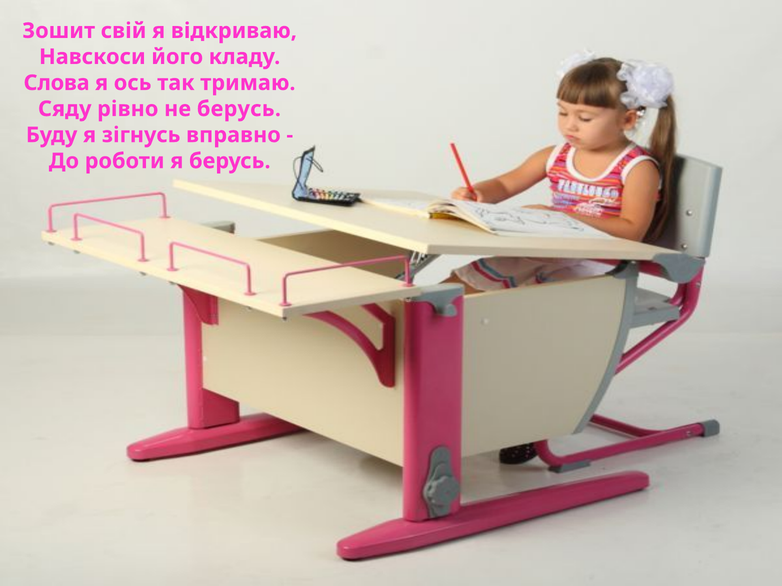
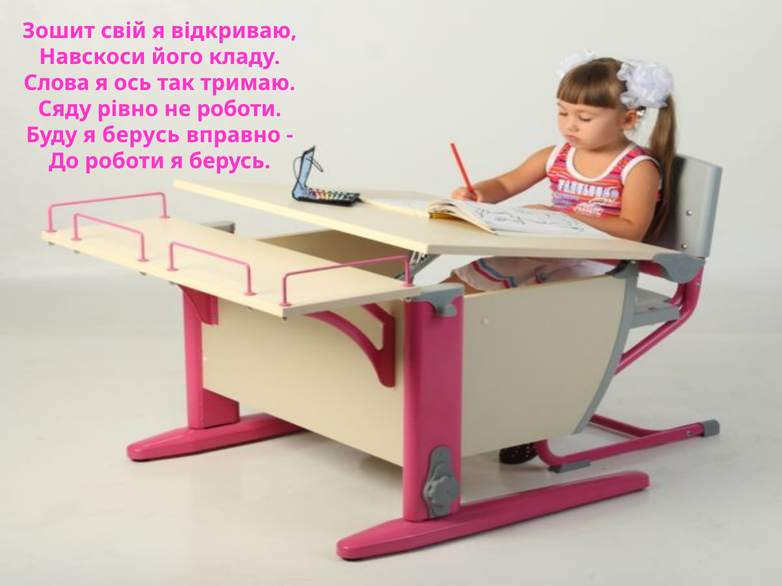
не берусь: берусь -> роботи (239, 109)
Буду я зігнусь: зігнусь -> берусь (141, 135)
